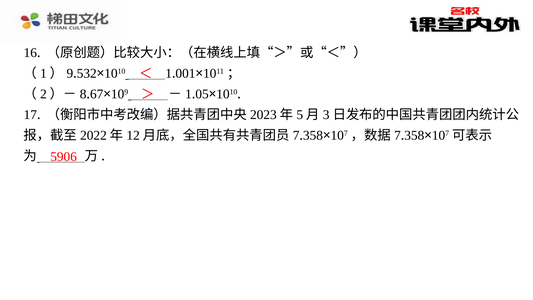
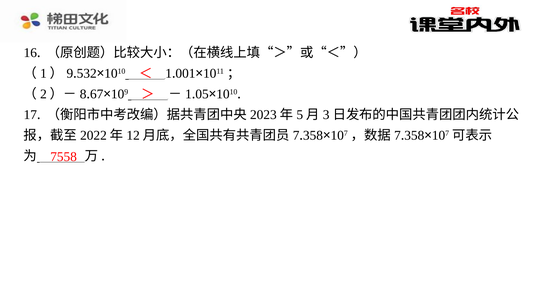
5906: 5906 -> 7558 (64, 157)
